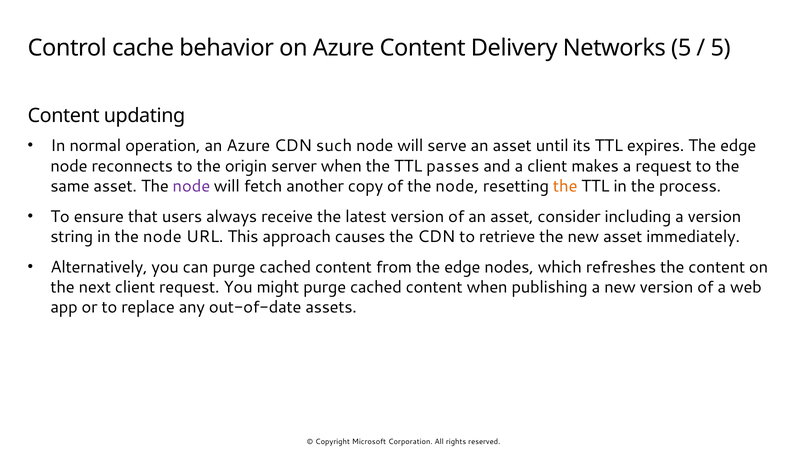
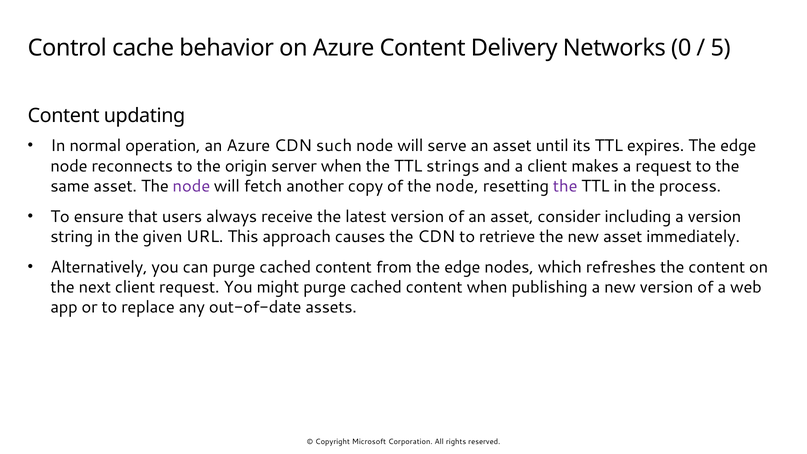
Networks 5: 5 -> 0 (681, 48)
passes: passes -> strings (453, 166)
the colour: orange -> purple (565, 186)
in the node: node -> given (163, 237)
